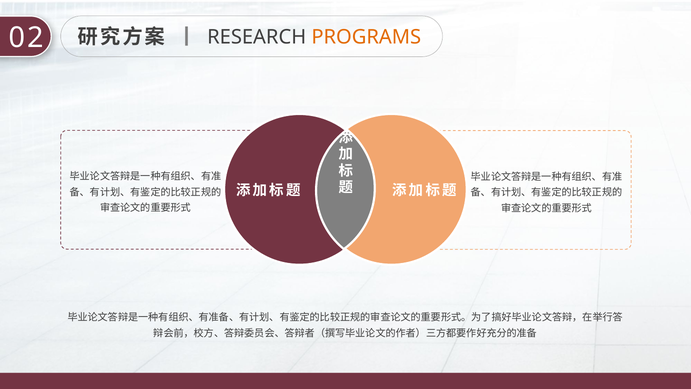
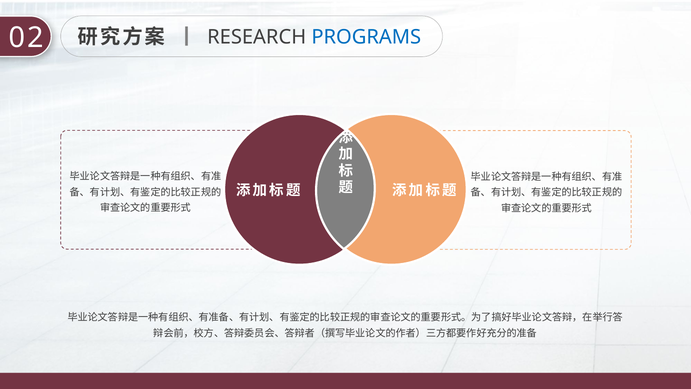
PROGRAMS colour: orange -> blue (366, 37)
